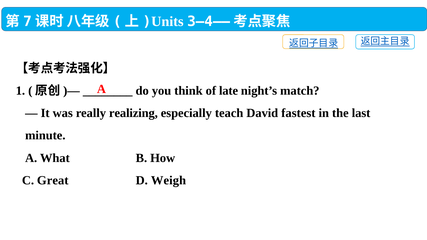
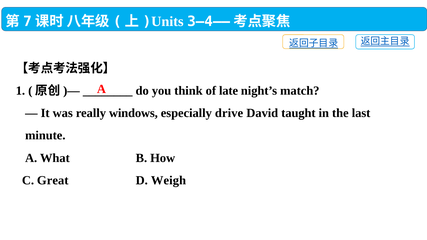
realizing: realizing -> windows (133, 113)
teach: teach -> drive (229, 113)
fastest: fastest -> taught (298, 113)
